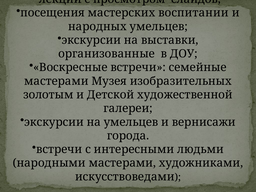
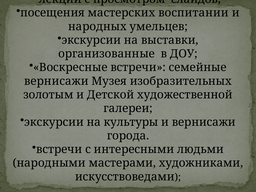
мастерами: мастерами -> вернисажи (56, 81)
на умельцев: умельцев -> культуры (131, 122)
